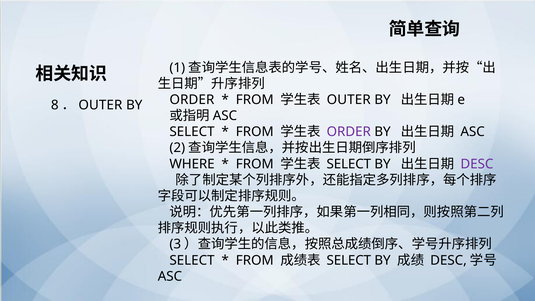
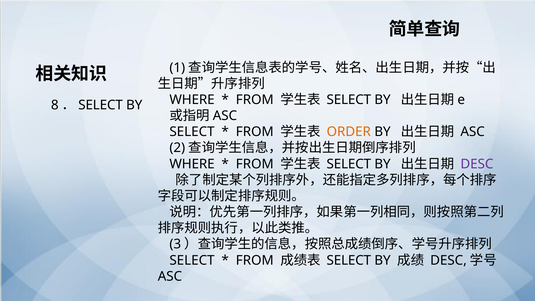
ORDER: ORDER -> WHERE (192, 100)
OUTER: OUTER -> SELECT (349, 100)
OUTER: OUTER -> SELECT (101, 105)
ORDER colour: purple -> orange (349, 132)
